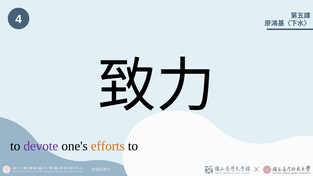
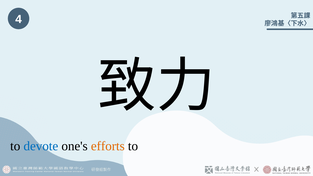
devote colour: purple -> blue (41, 146)
